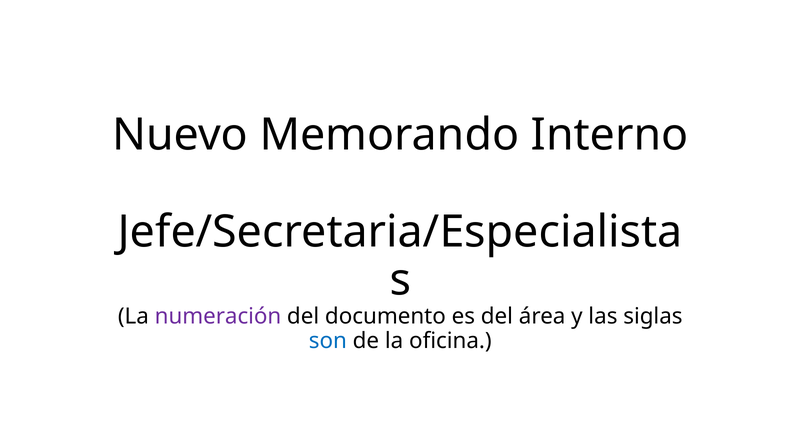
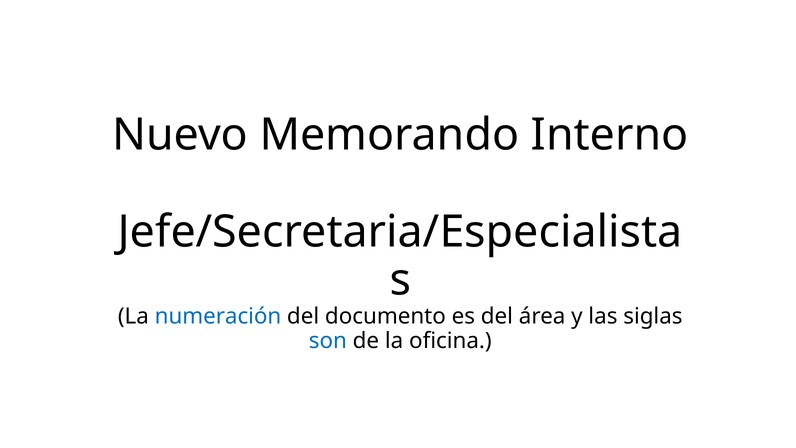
numeración colour: purple -> blue (218, 316)
